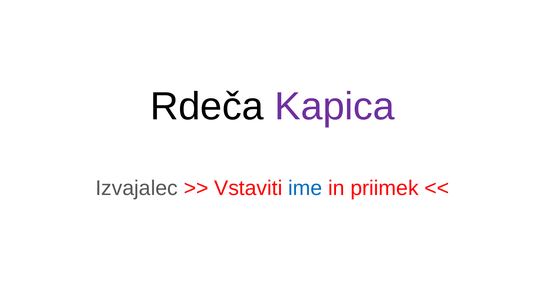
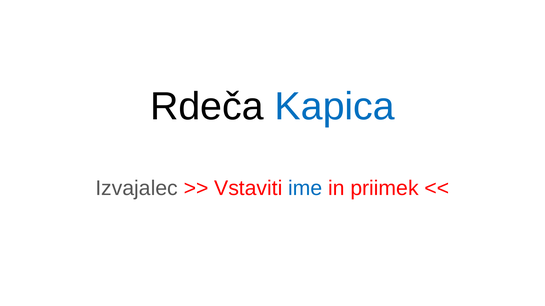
Kapica colour: purple -> blue (335, 107)
